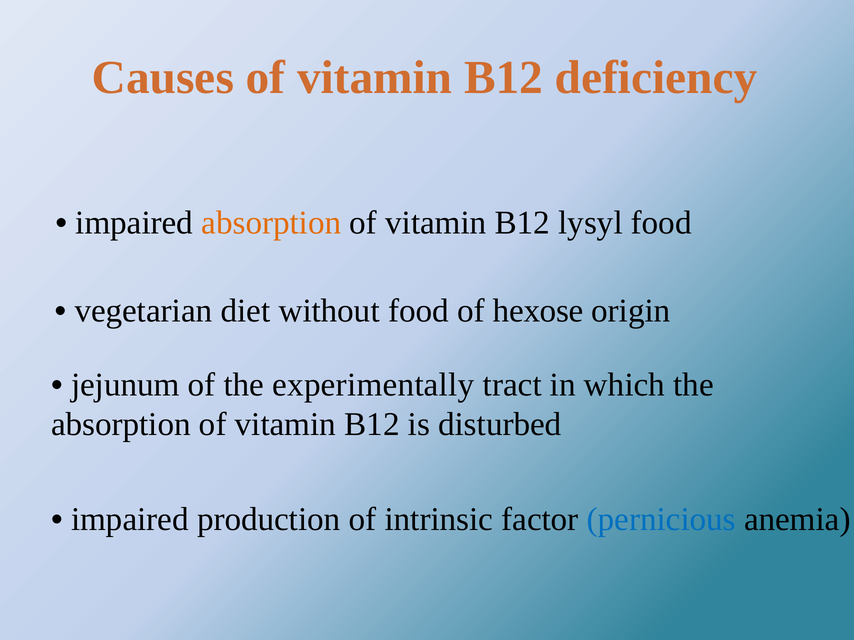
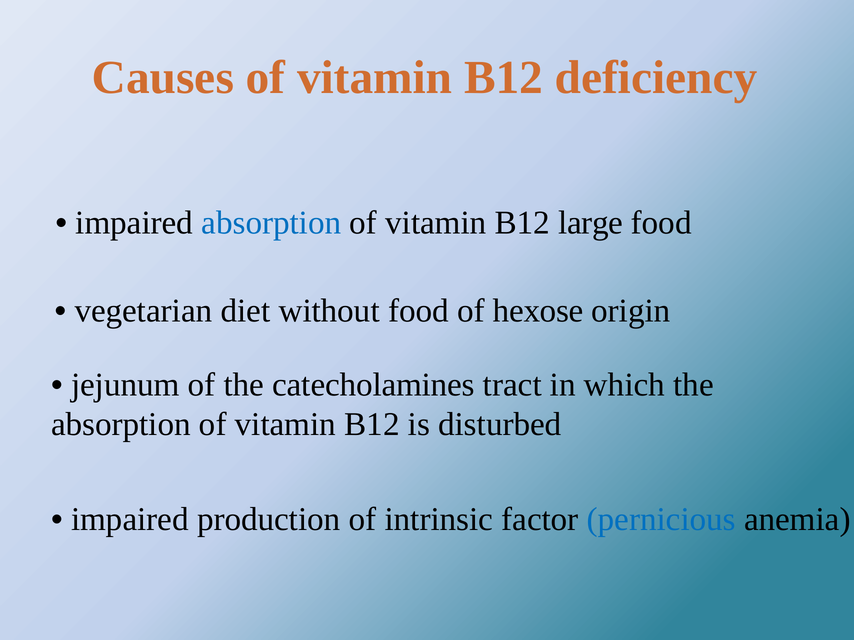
absorption colour: orange -> blue (271, 223)
lysyl: lysyl -> large (591, 223)
experimentally: experimentally -> catecholamines (374, 385)
